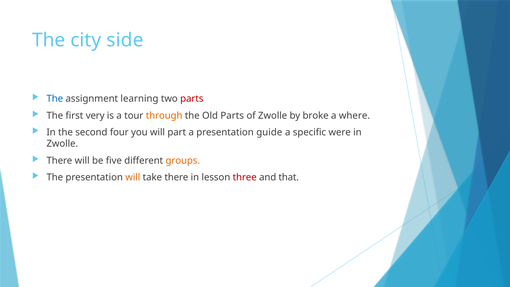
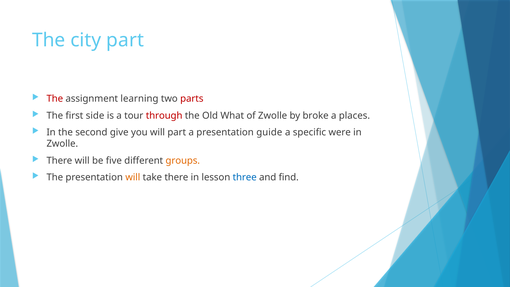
city side: side -> part (125, 40)
The colour: blue -> red (55, 99)
very: very -> side (95, 115)
through colour: orange -> red (164, 115)
Old Parts: Parts -> What (232, 115)
where: where -> places (354, 115)
four: four -> give (119, 132)
three colour: red -> blue (245, 177)
that: that -> find (289, 177)
